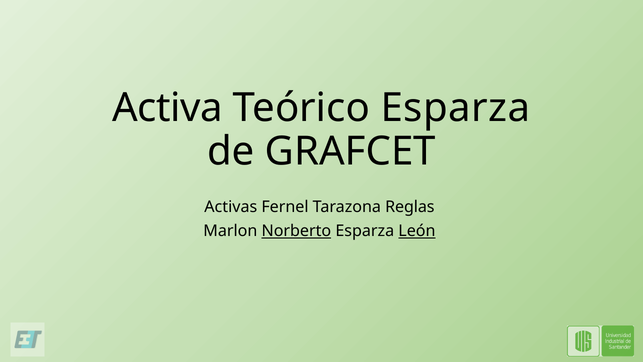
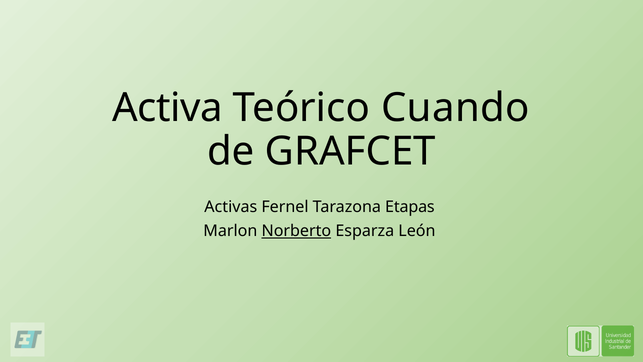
Teórico Esparza: Esparza -> Cuando (455, 108)
Reglas: Reglas -> Etapas (410, 207)
León underline: present -> none (417, 231)
